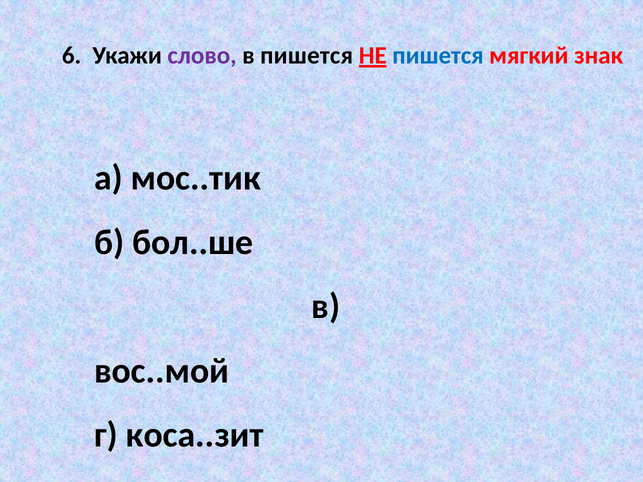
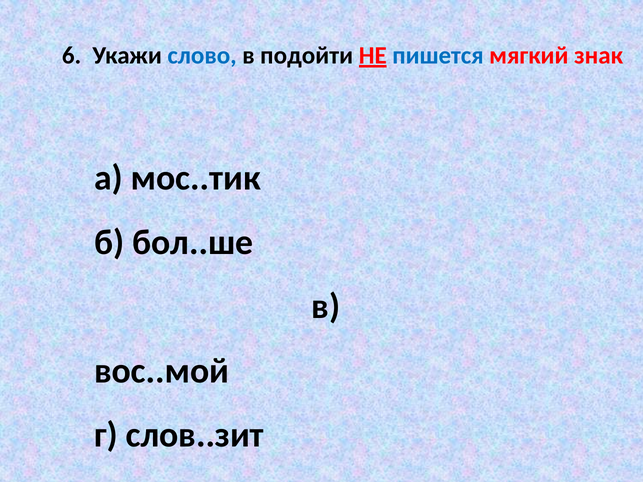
слово colour: purple -> blue (202, 55)
в пишется: пишется -> подойти (307, 55)
коса..зит: коса..зит -> слов..зит (195, 435)
